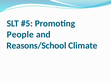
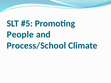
Reasons/School: Reasons/School -> Process/School (36, 46)
